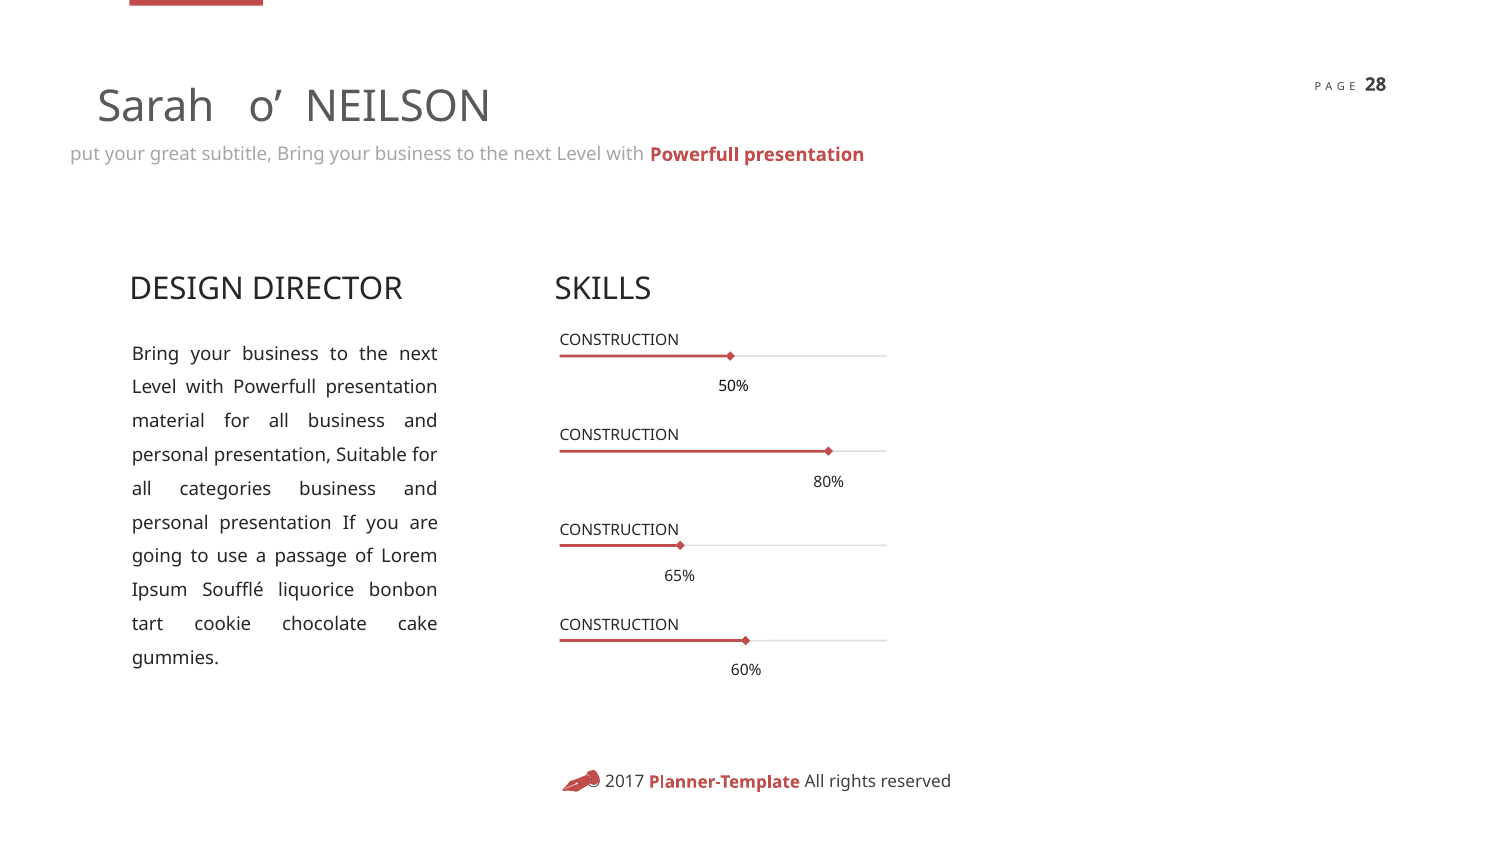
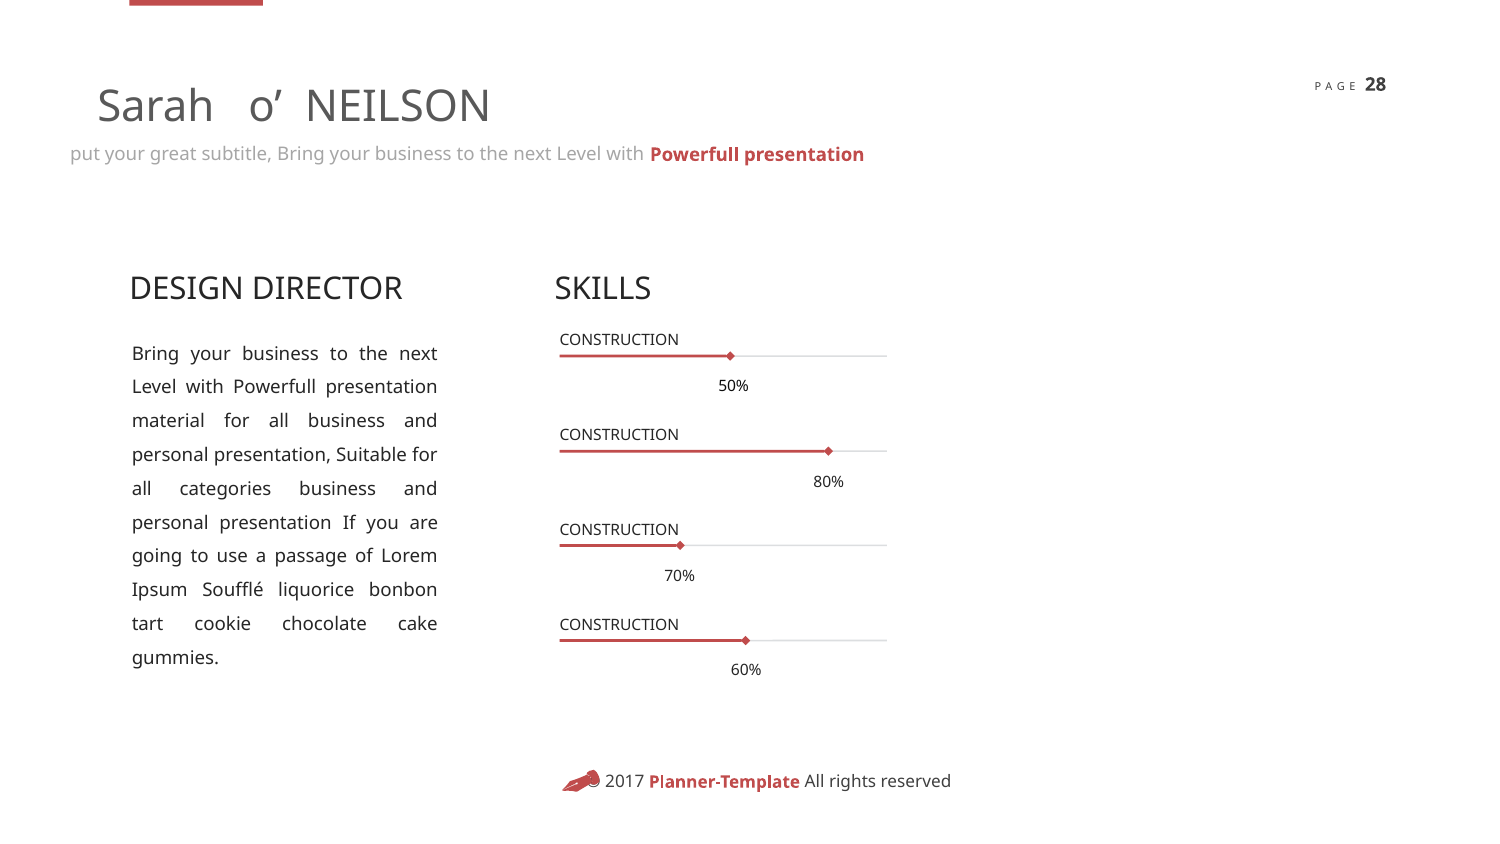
65%: 65% -> 70% (680, 576)
